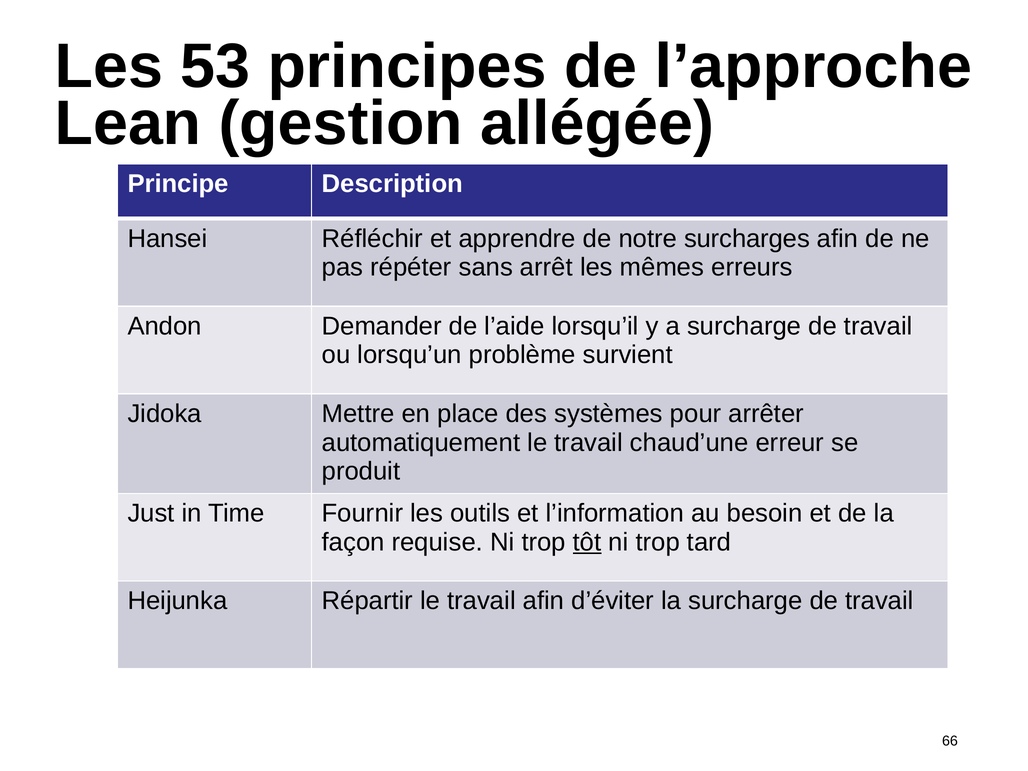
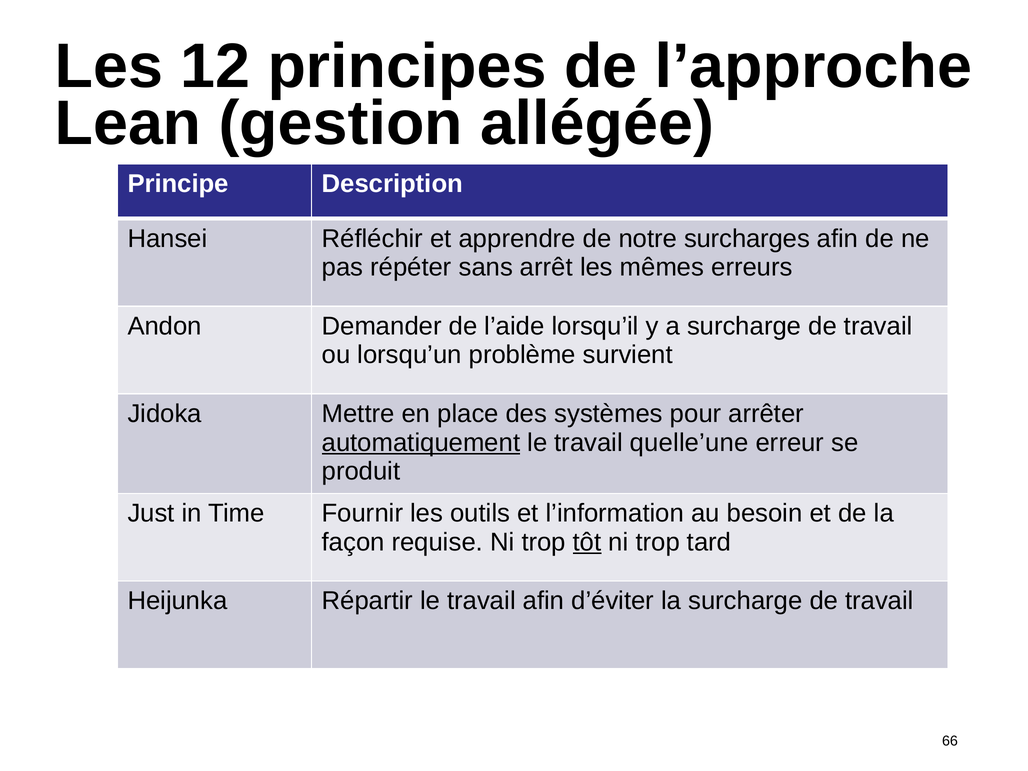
53: 53 -> 12 (215, 66)
automatiquement underline: none -> present (421, 443)
chaud’une: chaud’une -> quelle’une (689, 443)
